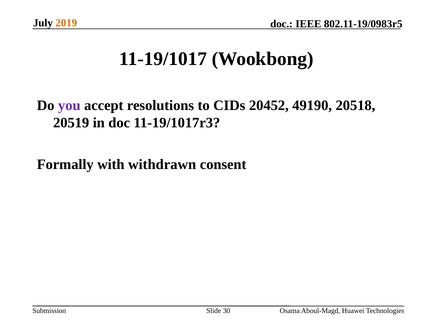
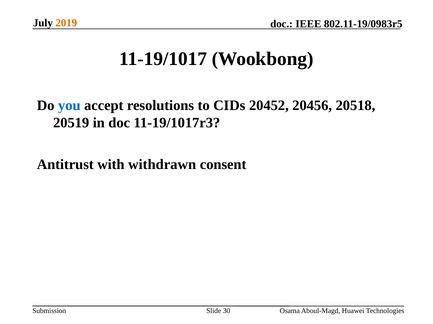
you colour: purple -> blue (69, 106)
49190: 49190 -> 20456 (312, 106)
Formally: Formally -> Antitrust (65, 165)
